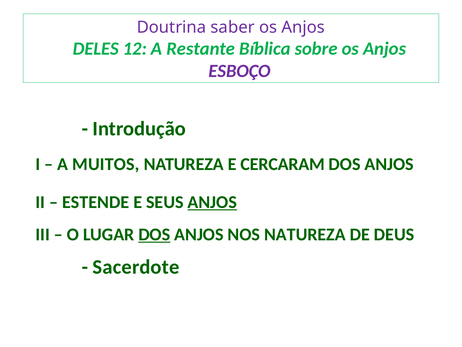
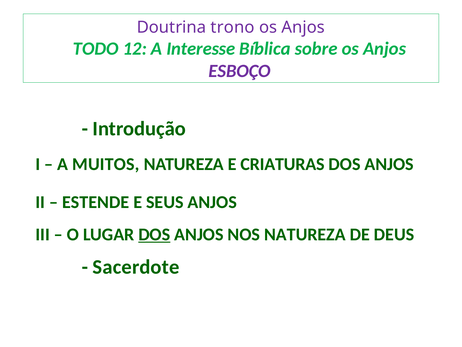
saber: saber -> trono (233, 27)
DELES: DELES -> TODO (96, 49)
Restante: Restante -> Interesse (201, 49)
CERCARAM: CERCARAM -> CRIATURAS (283, 164)
ANJOS underline: present -> none (212, 202)
